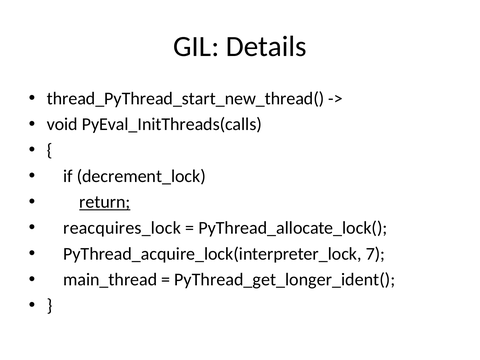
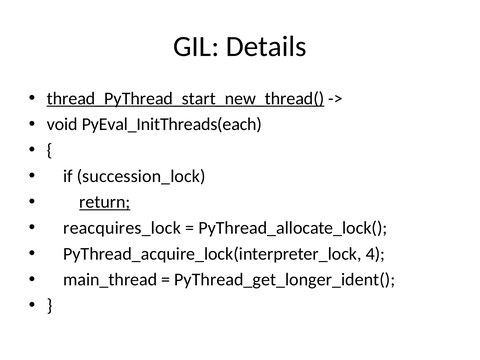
thread_PyThread_start_new_thread( underline: none -> present (186, 98)
PyEval_InitThreads(calls: PyEval_InitThreads(calls -> PyEval_InitThreads(each (172, 124)
decrement_lock: decrement_lock -> succession_lock (141, 176)
7: 7 -> 4 (375, 254)
